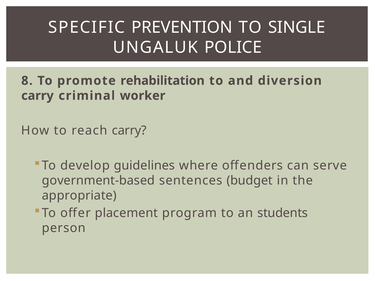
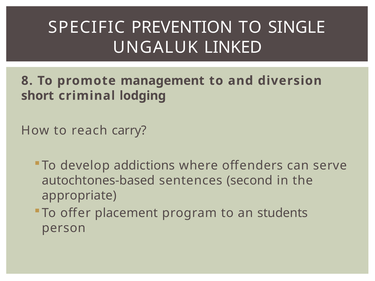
POLICE: POLICE -> LINKED (233, 47)
rehabilitation: rehabilitation -> management (162, 81)
carry: carry -> short (38, 96)
worker: worker -> lodging (143, 96)
guidelines: guidelines -> addictions (144, 166)
government-based: government-based -> autochtones-based (98, 181)
budget: budget -> second (250, 181)
